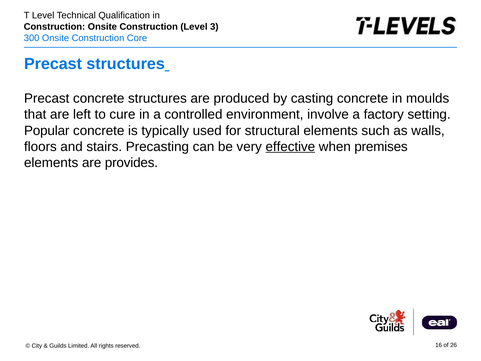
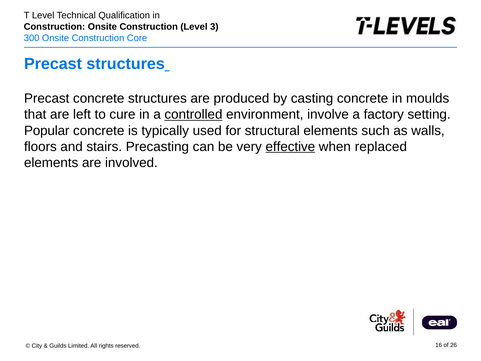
controlled underline: none -> present (193, 114)
premises: premises -> replaced (381, 147)
provides: provides -> involved (131, 163)
